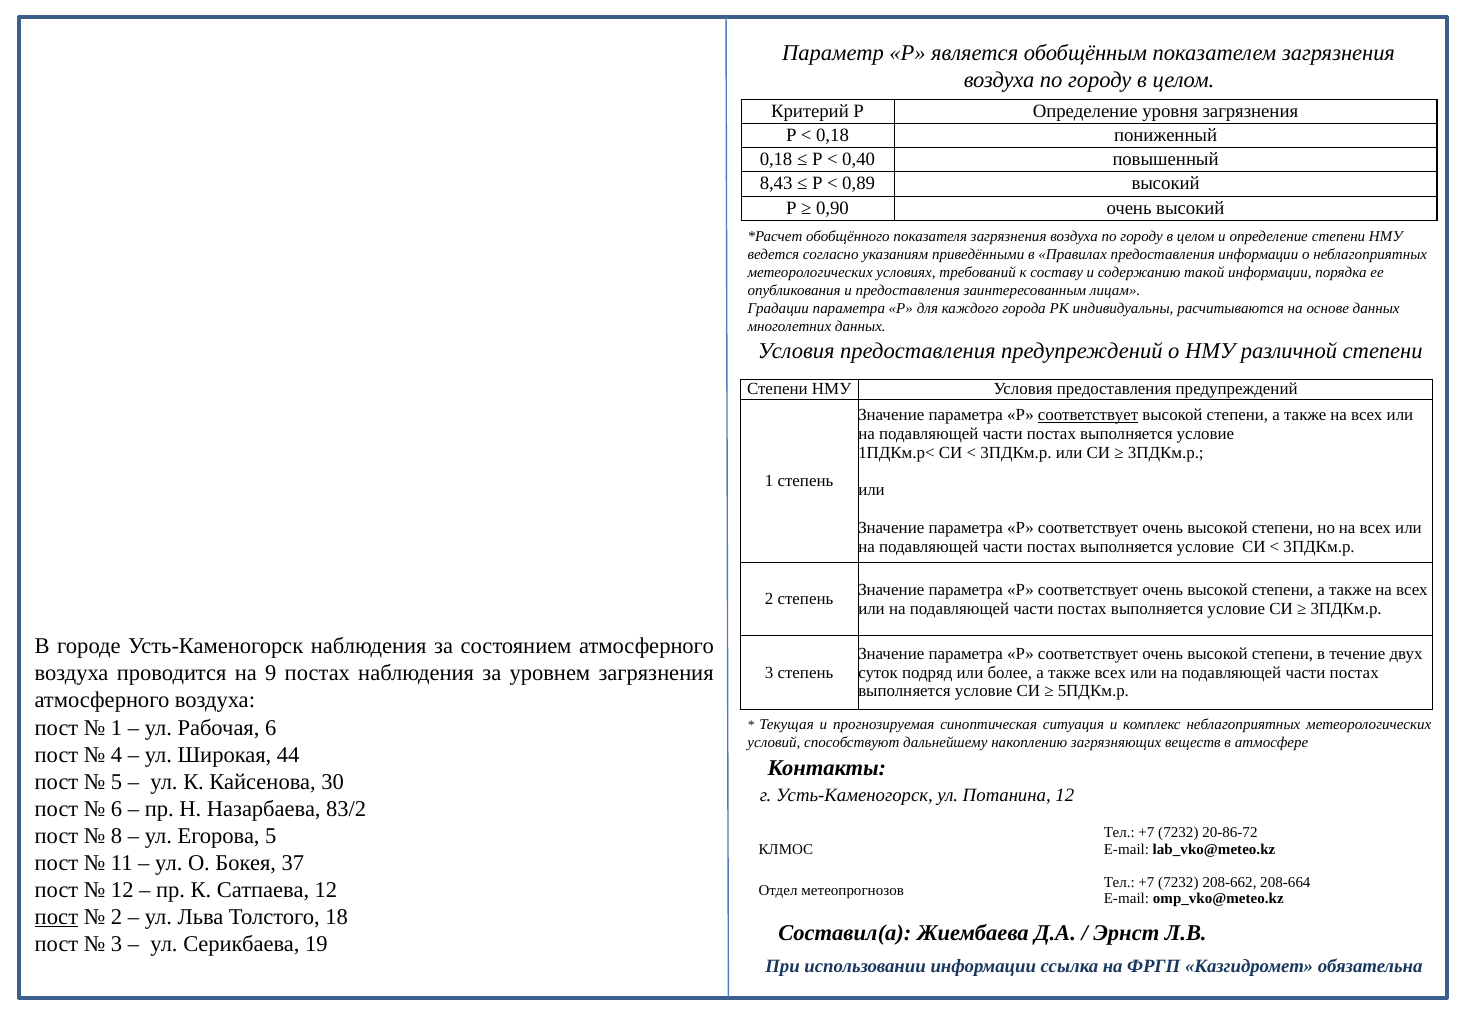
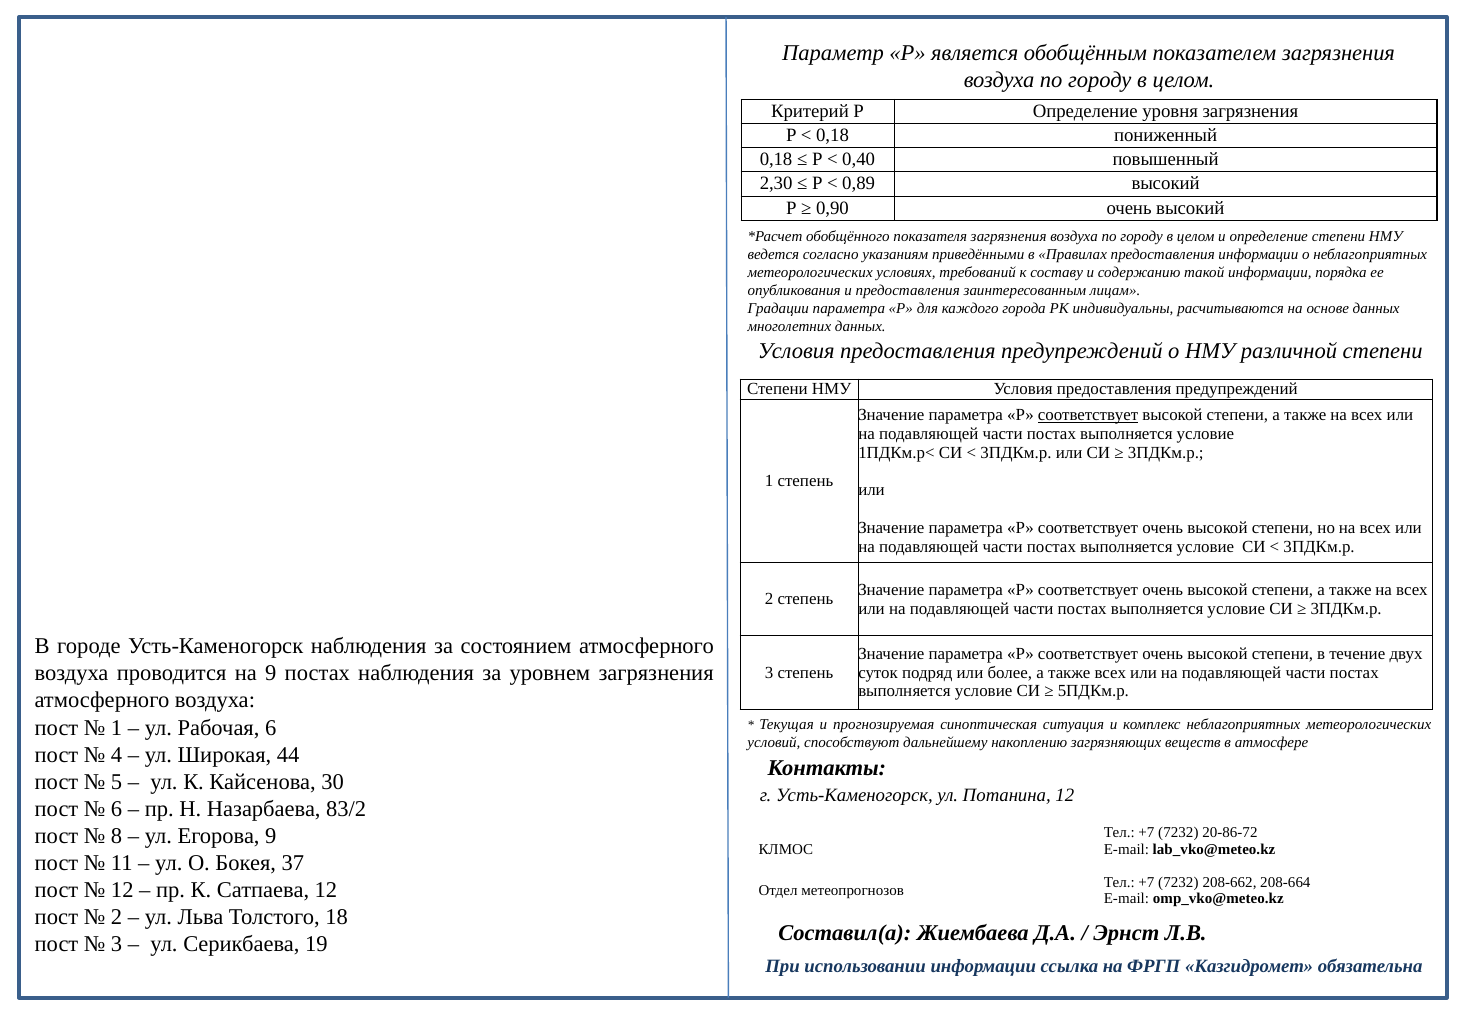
8,43: 8,43 -> 2,30 (776, 184)
Егорова 5: 5 -> 9 (271, 836)
пост underline: present -> none (56, 917)
